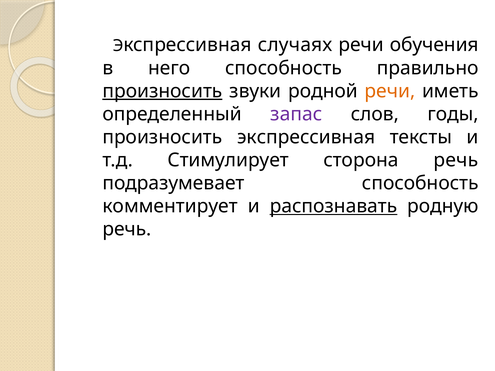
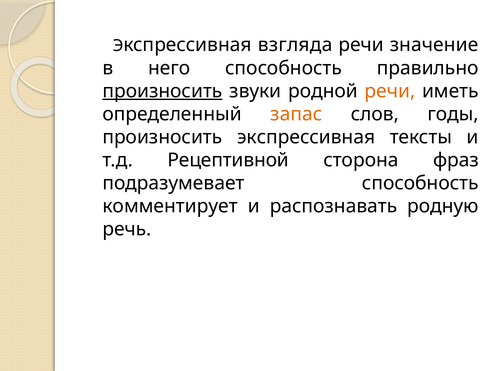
случаях: случаях -> взгляда (295, 45)
обучения: обучения -> значение (434, 45)
запас colour: purple -> orange (296, 114)
Стимулирует: Стимулирует -> Рецептивной (228, 160)
сторона речь: речь -> фраз (456, 160)
распознавать underline: present -> none (334, 206)
